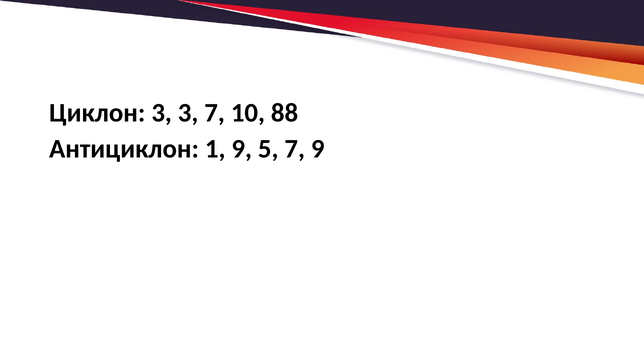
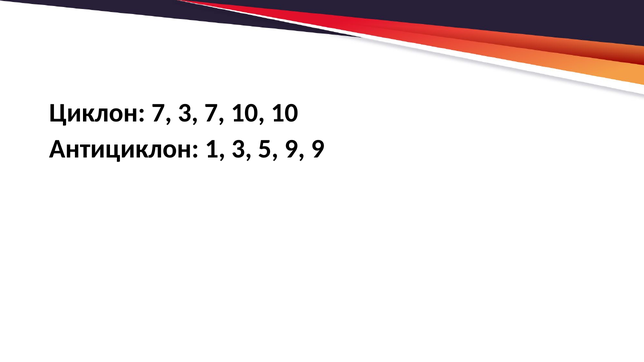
Циклон 3: 3 -> 7 (162, 113)
10 88: 88 -> 10 (285, 113)
1 9: 9 -> 3 (242, 149)
5 7: 7 -> 9 (295, 149)
